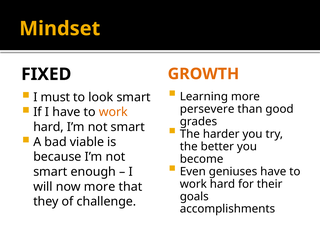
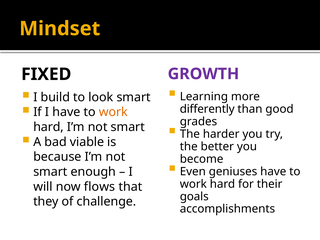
GROWTH colour: orange -> purple (203, 74)
must: must -> build (55, 97)
persevere: persevere -> differently (207, 109)
now more: more -> flows (100, 187)
